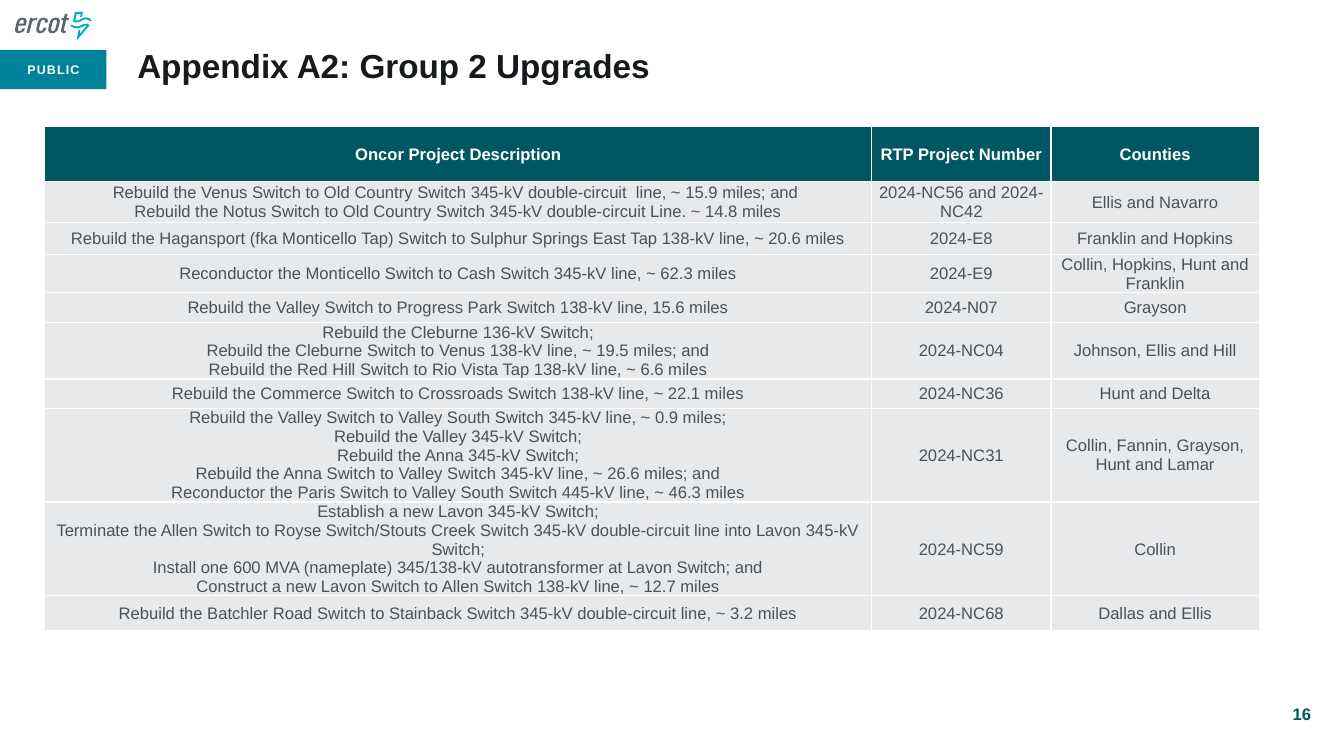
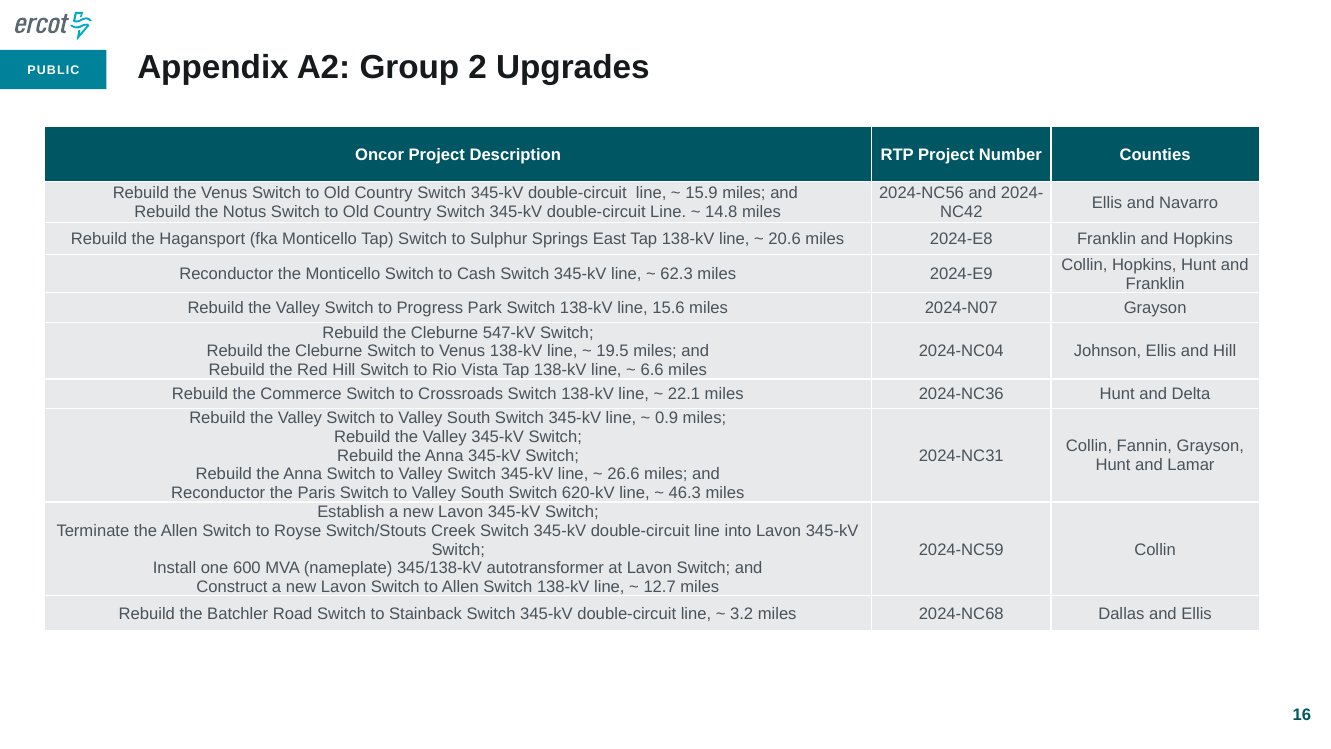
136-kV: 136-kV -> 547-kV (509, 333)
445-kV: 445-kV -> 620-kV (588, 493)
